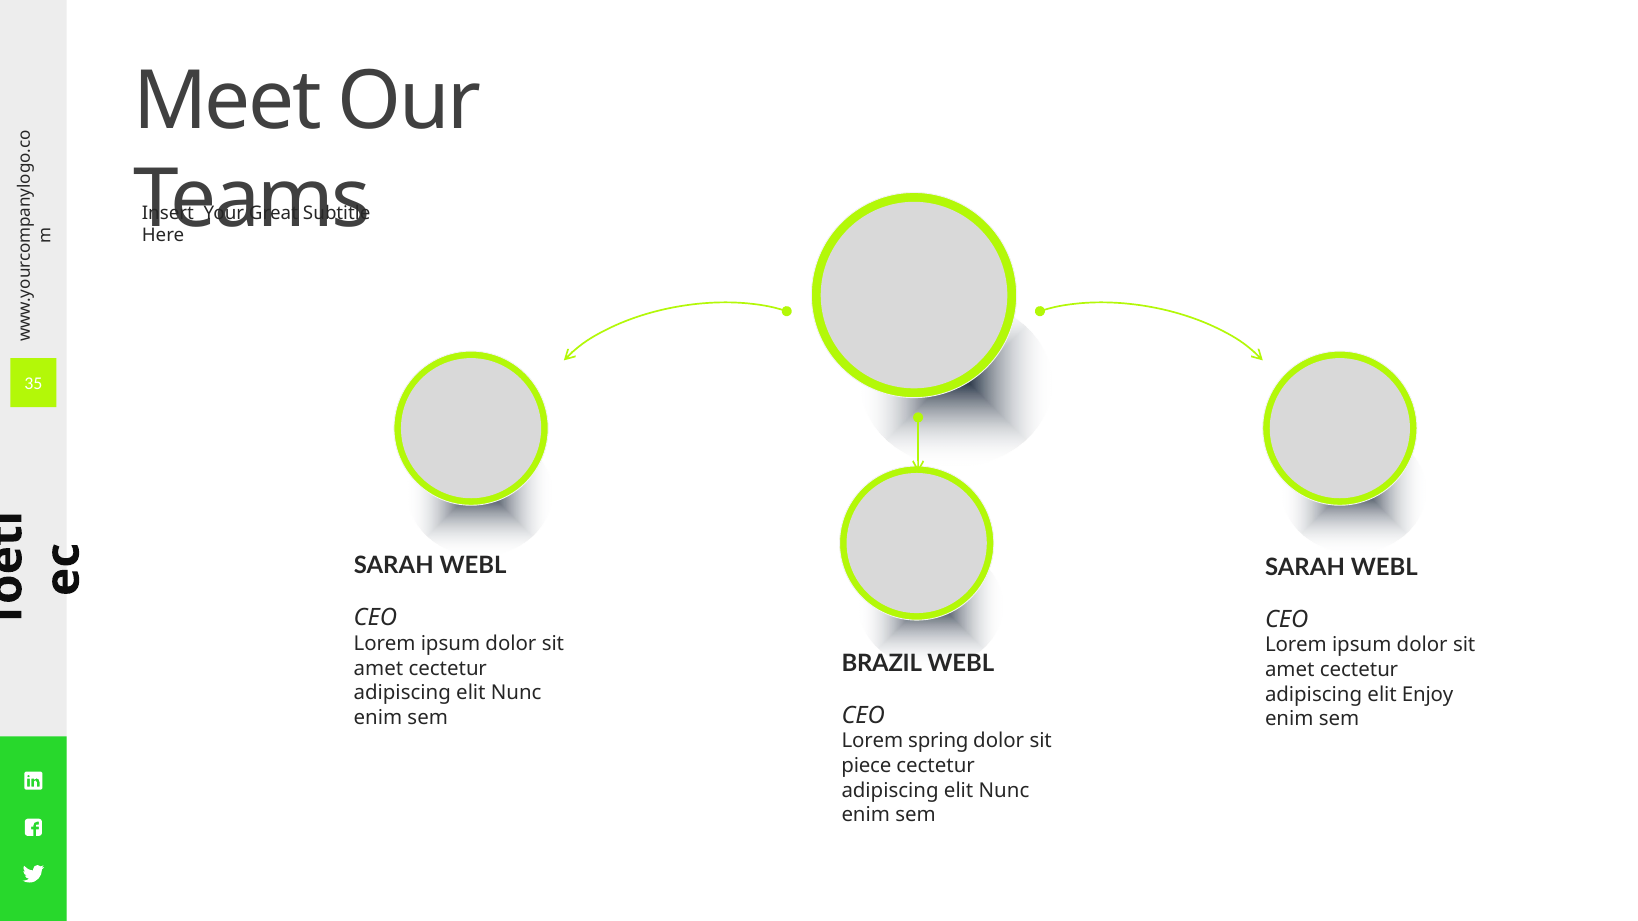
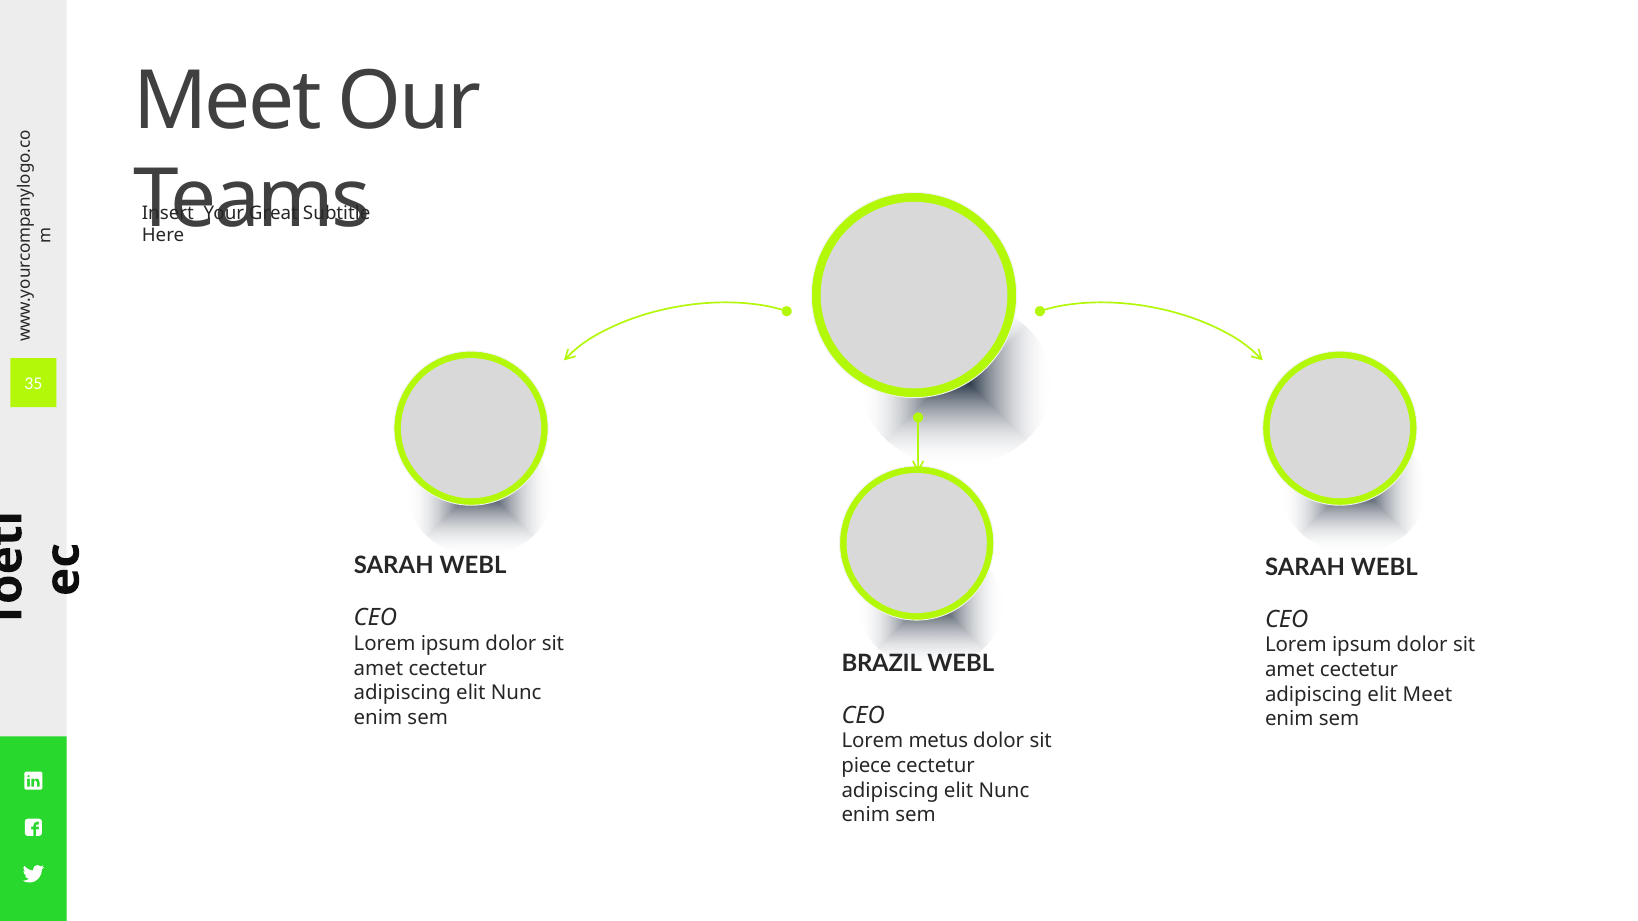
elit Enjoy: Enjoy -> Meet (1427, 695)
spring: spring -> metus (938, 742)
